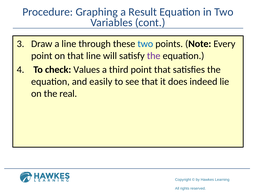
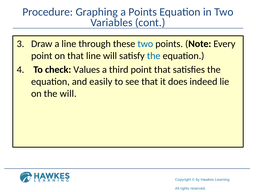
a Result: Result -> Points (143, 12)
the colour: purple -> blue (154, 56)
the real: real -> will (68, 94)
